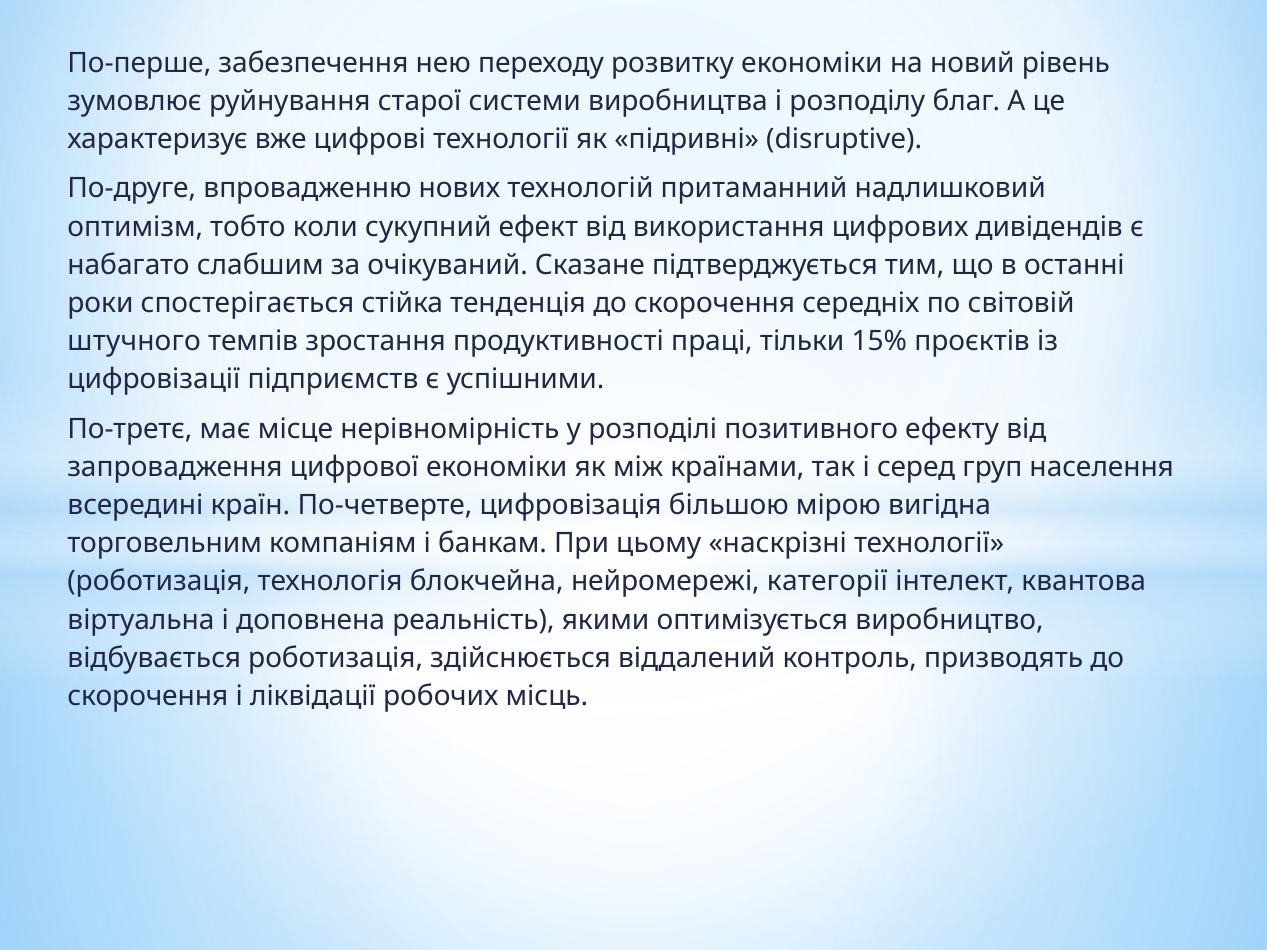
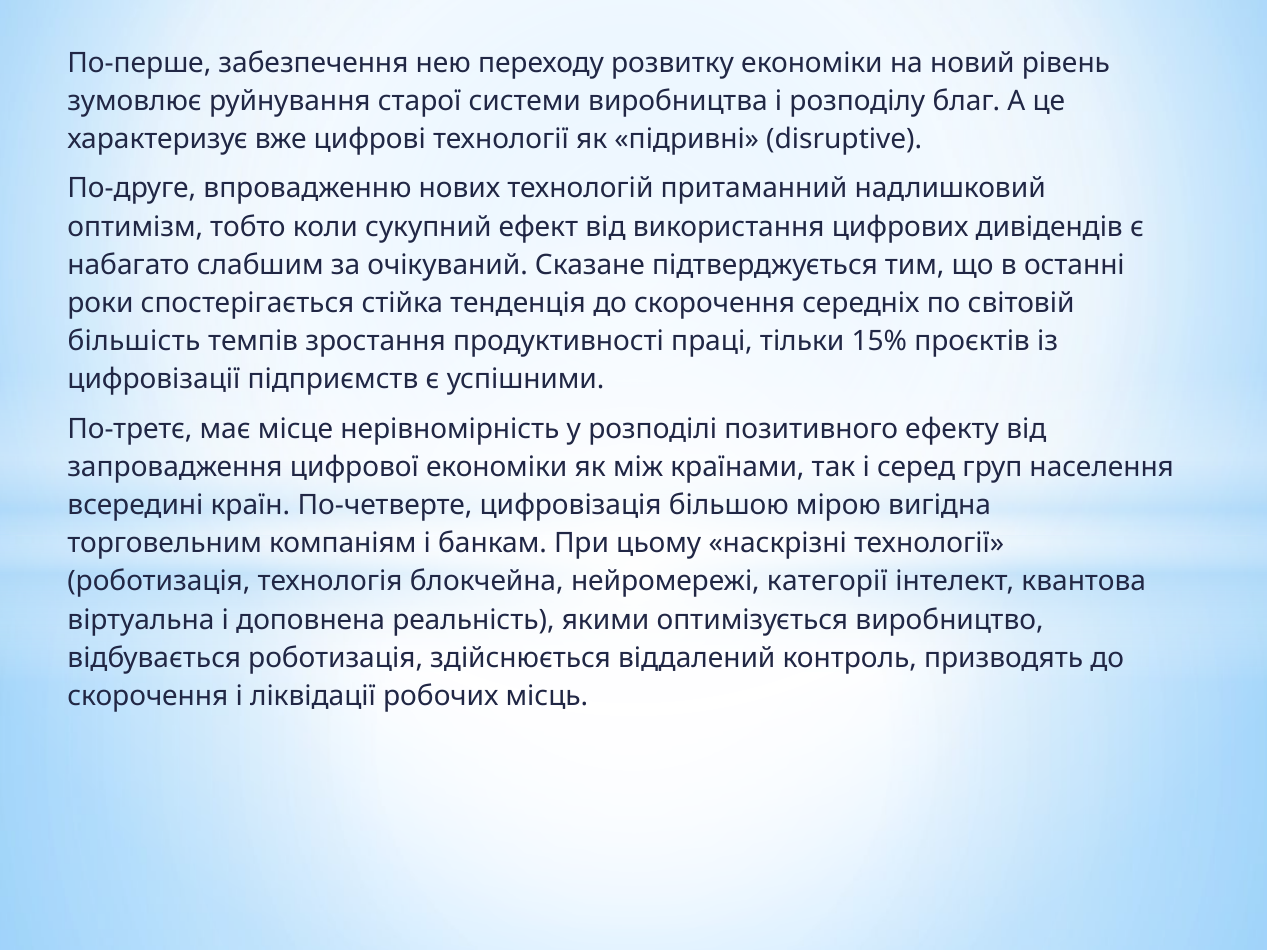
штучного: штучного -> більшість (134, 342)
